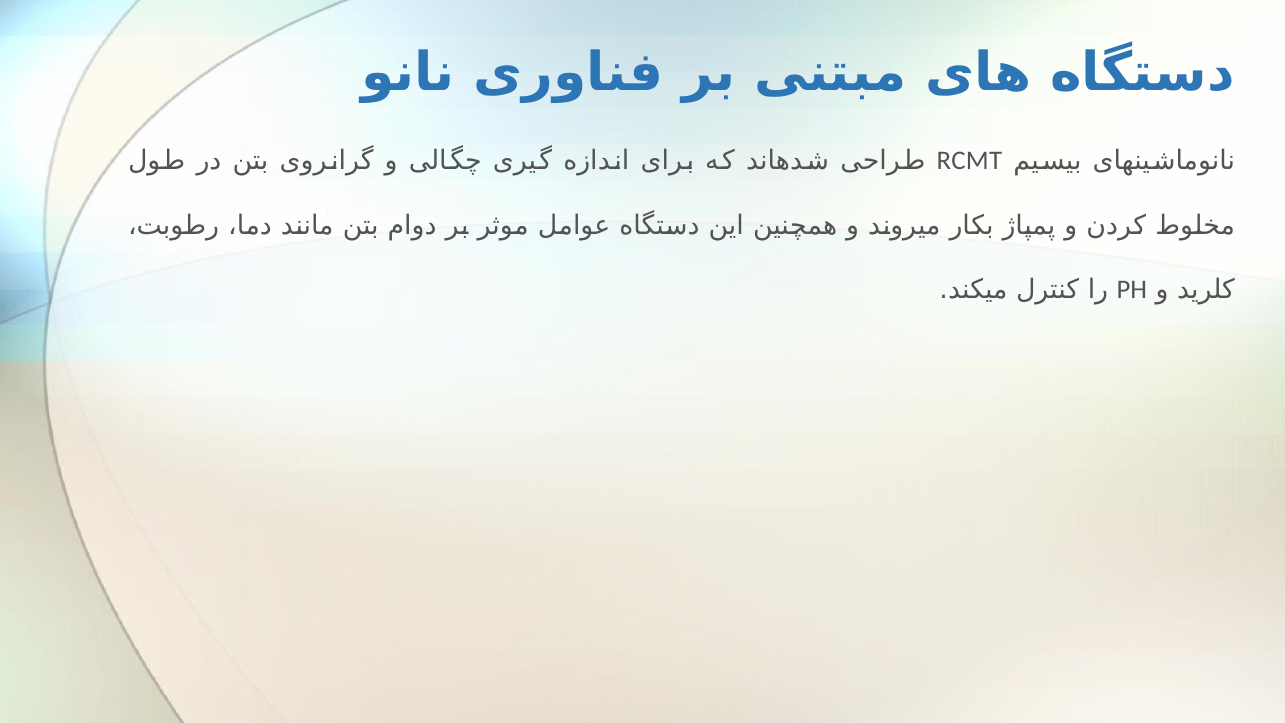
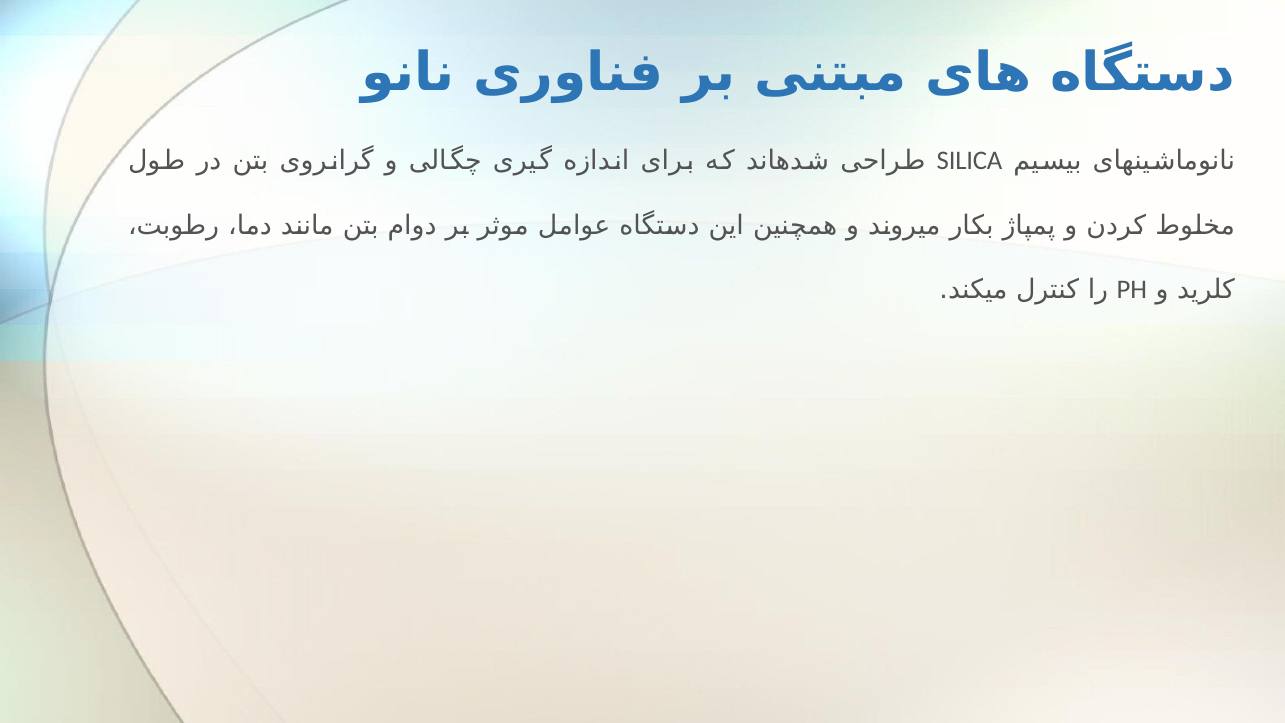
RCMT: RCMT -> SILICA (970, 161)
